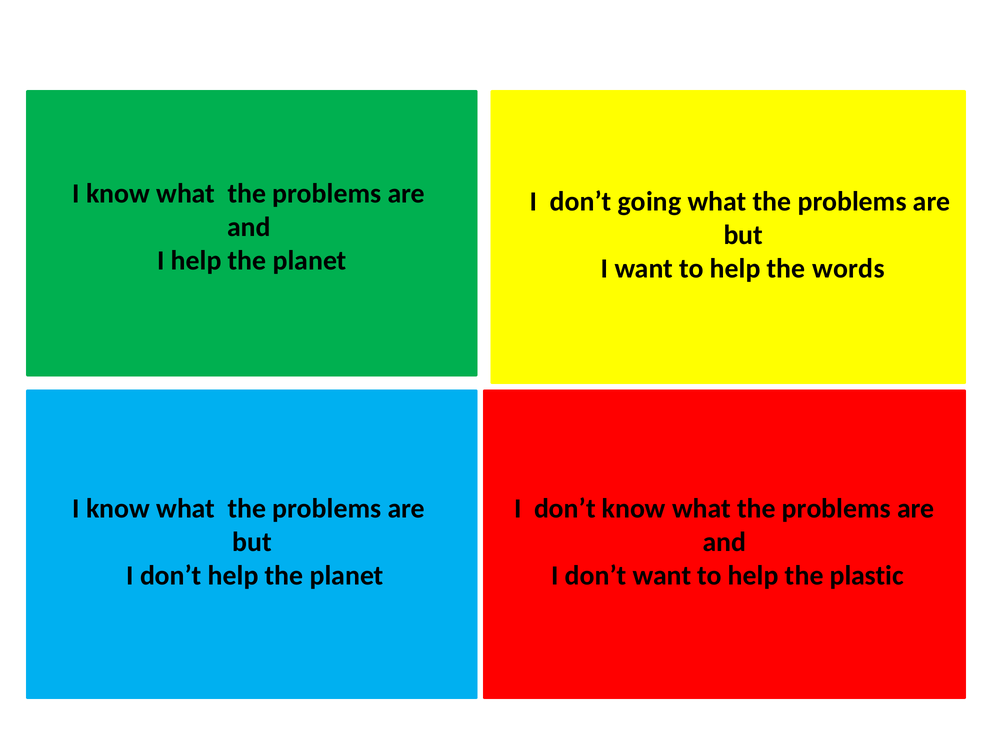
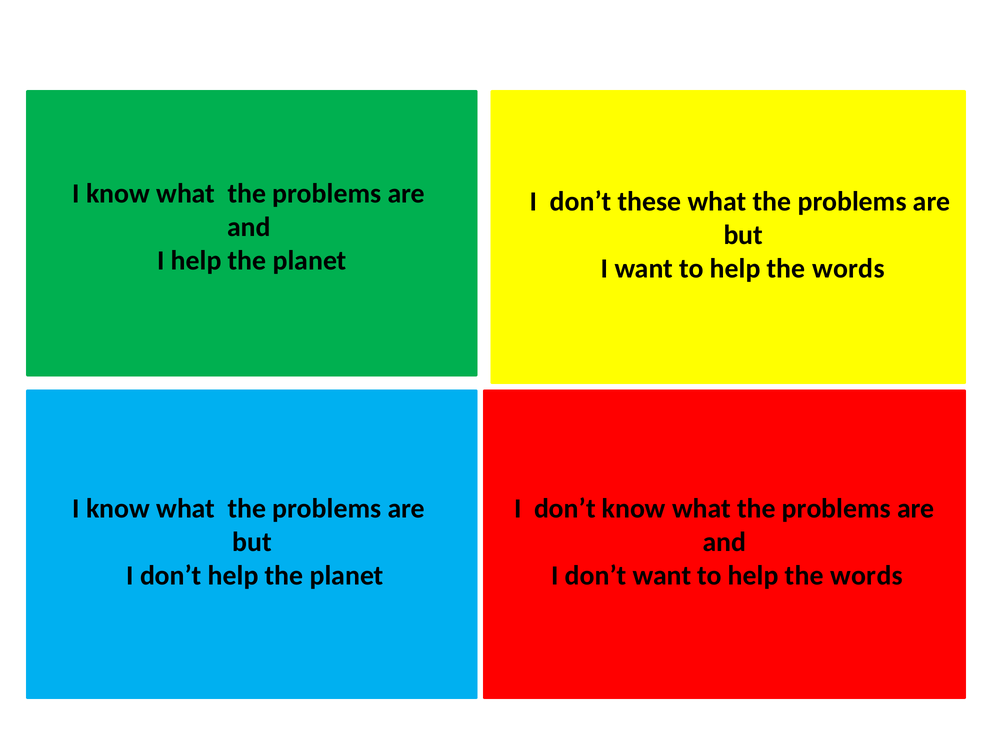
going: going -> these (649, 202)
plastic: plastic -> words (867, 575)
